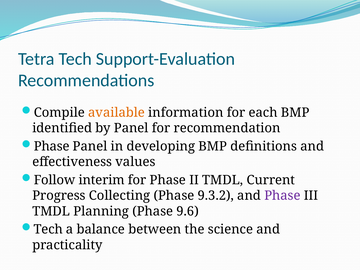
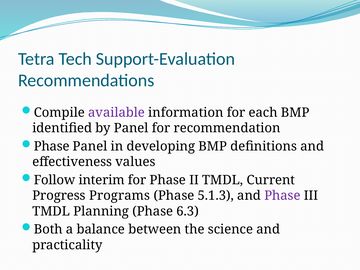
available colour: orange -> purple (116, 112)
Collecting: Collecting -> Programs (120, 196)
9.3.2: 9.3.2 -> 5.1.3 (216, 196)
9.6: 9.6 -> 6.3 (188, 211)
Tech: Tech -> Both (48, 229)
